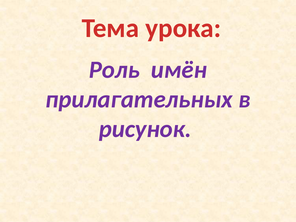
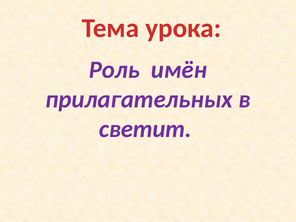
рисунок: рисунок -> светит (145, 129)
